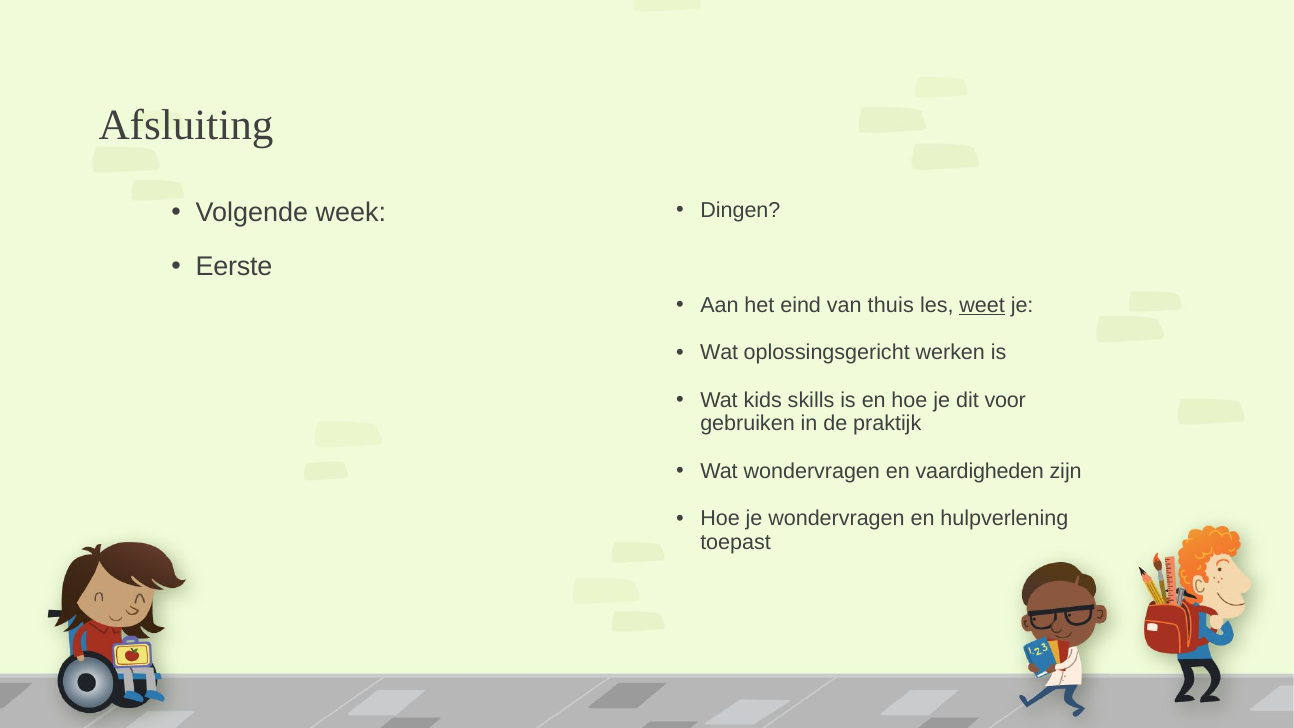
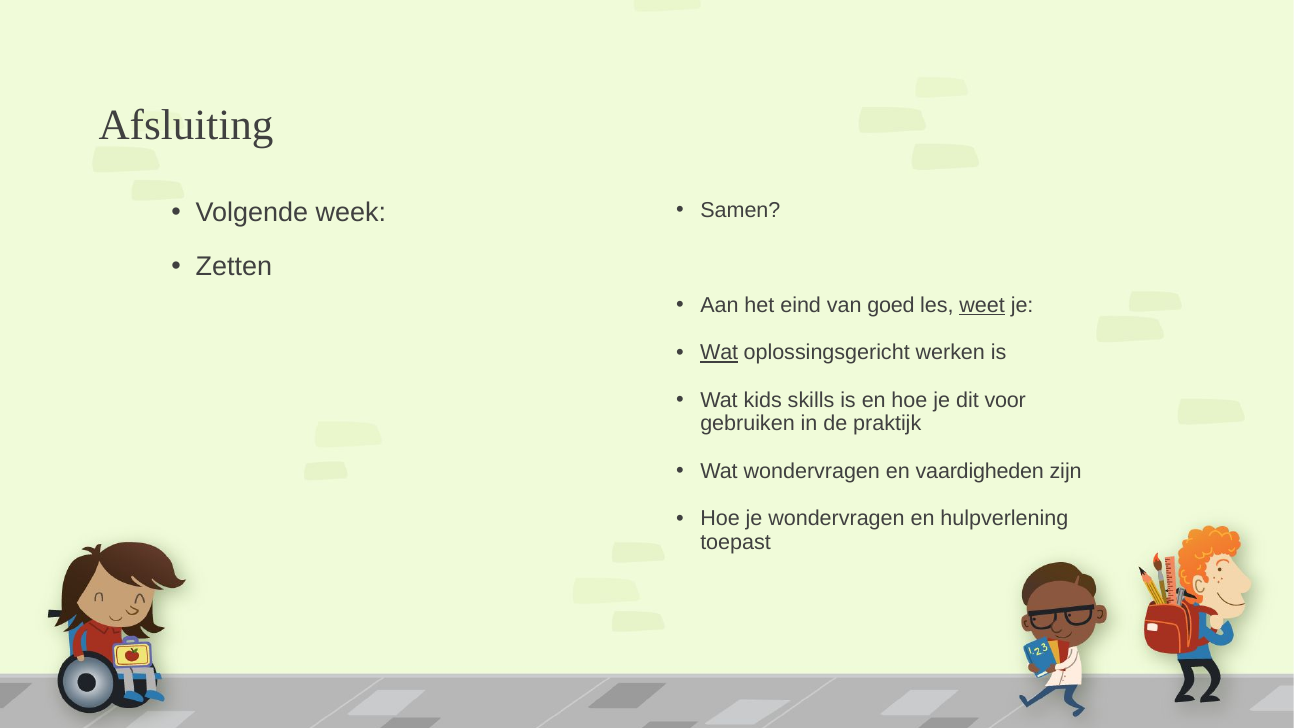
Dingen: Dingen -> Samen (740, 210)
Eerste: Eerste -> Zetten (234, 266)
thuis: thuis -> goed (891, 305)
Wat underline: none -> present (719, 353)
